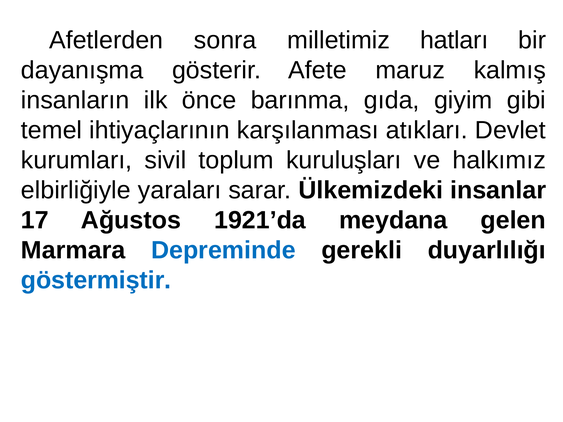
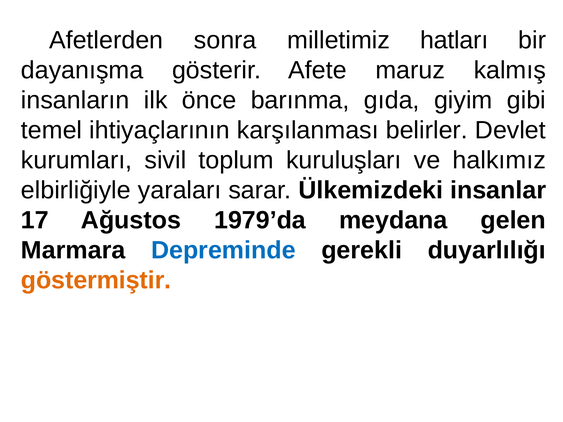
atıkları: atıkları -> belirler (427, 130)
1921’da: 1921’da -> 1979’da (260, 220)
göstermiştir colour: blue -> orange (96, 280)
